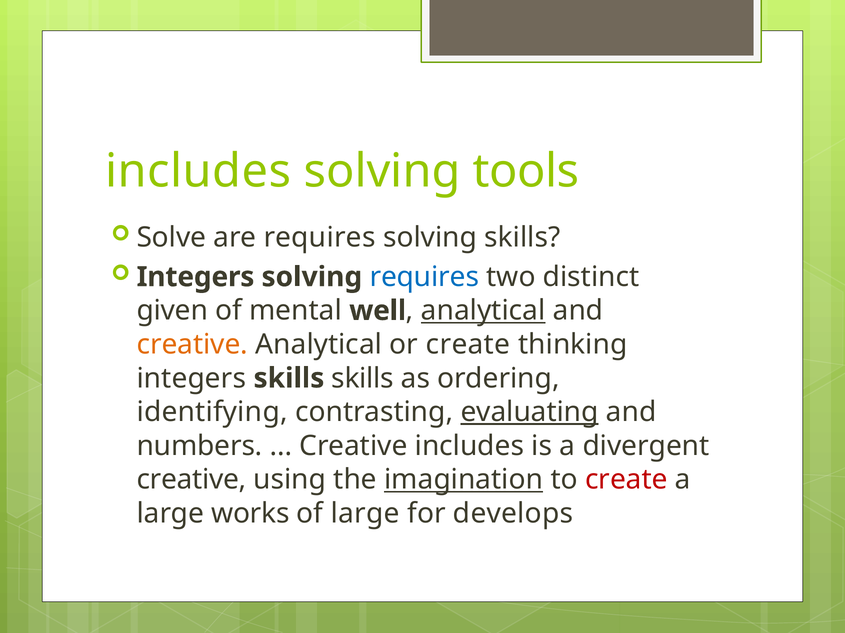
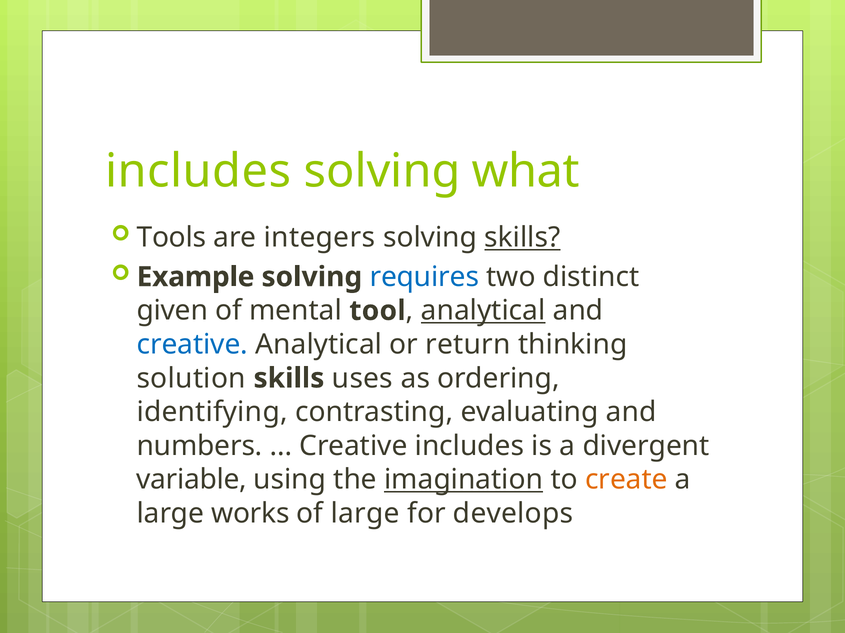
tools: tools -> what (526, 171)
Solve: Solve -> Tools (171, 238)
are requires: requires -> integers (319, 238)
skills underline: none -> present (522, 238)
Integers: Integers -> Example (196, 277)
well: well -> tool (377, 311)
creative colour: orange -> blue (192, 345)
or create: create -> return (468, 345)
integers: integers -> solution (191, 379)
skills skills: skills -> uses (362, 379)
evaluating underline: present -> none (530, 412)
creative: creative -> variable (191, 480)
create colour: red -> orange (626, 480)
